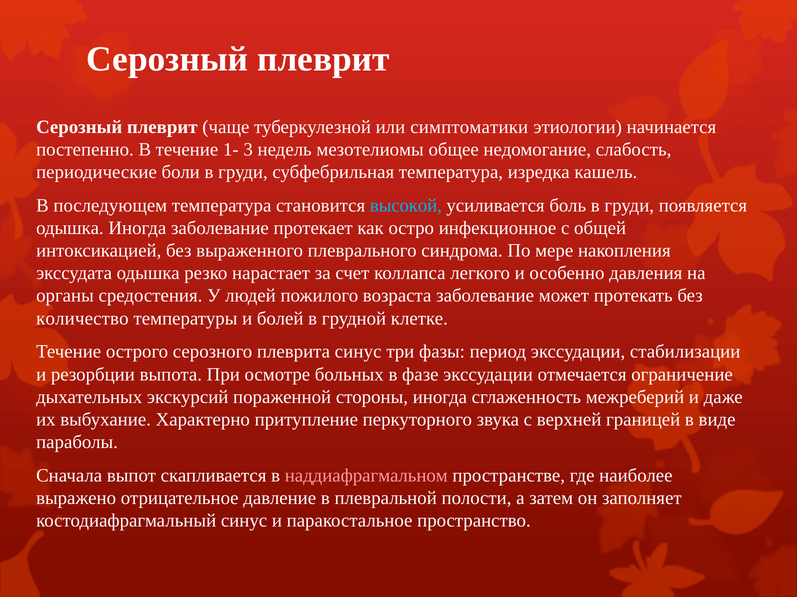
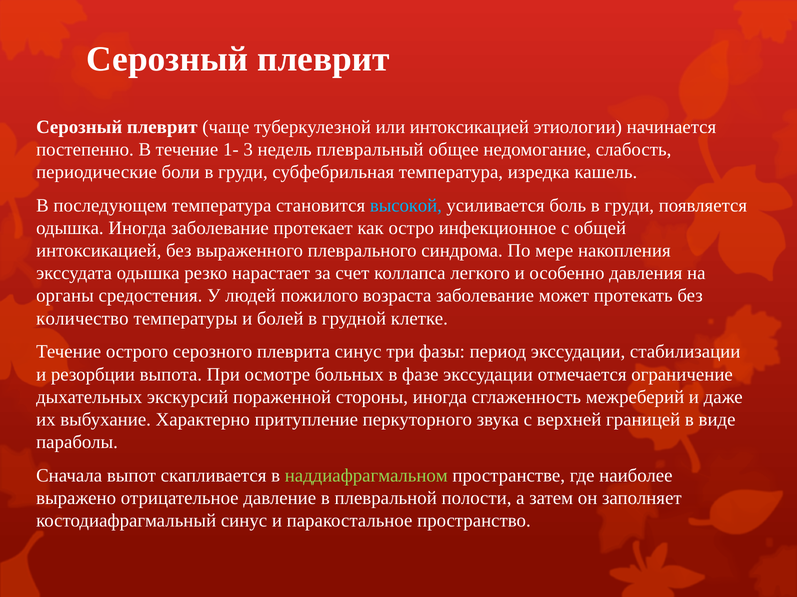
или симптоматики: симптоматики -> интоксикацией (469, 127)
мезотелиомы: мезотелиомы -> плевральный (370, 150)
наддиафрагмальном colour: pink -> light green (366, 476)
